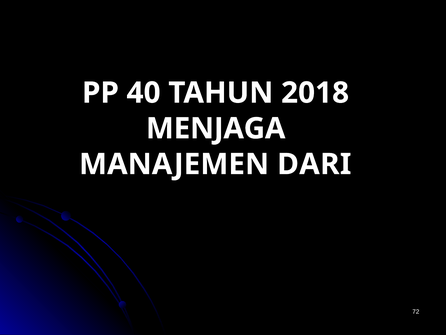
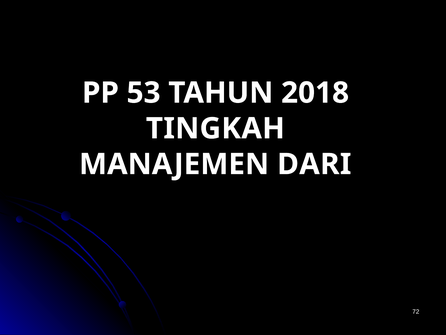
40: 40 -> 53 (144, 93)
MENJAGA: MENJAGA -> TINGKAH (215, 128)
